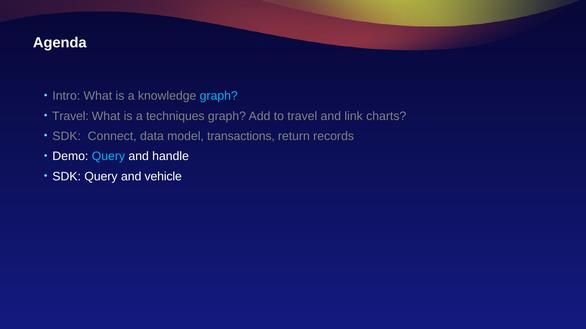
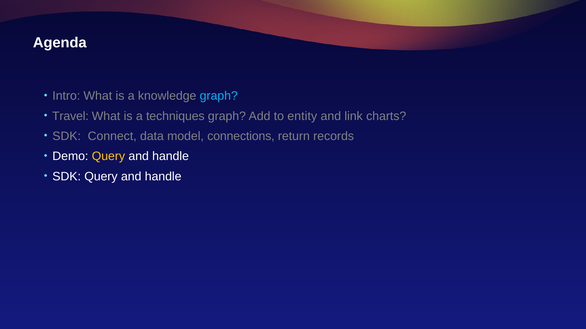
to travel: travel -> entity (302, 116)
transactions: transactions -> connections (241, 136)
Query colour: light blue -> yellow (108, 157)
SDK Query and vehicle: vehicle -> handle (163, 177)
